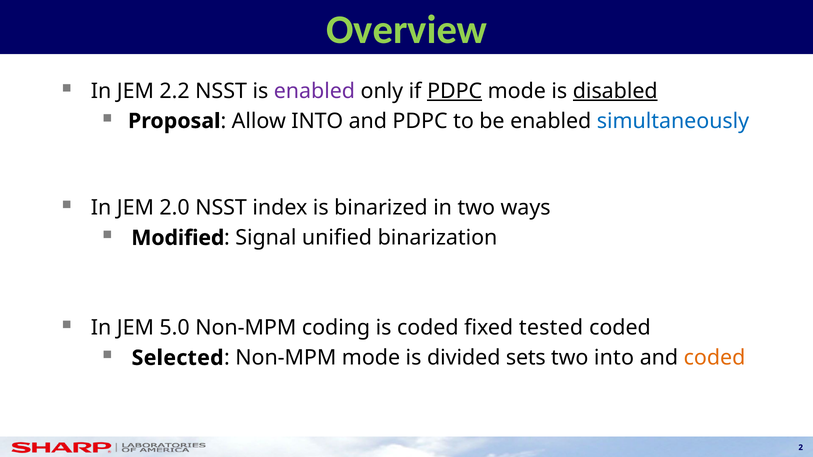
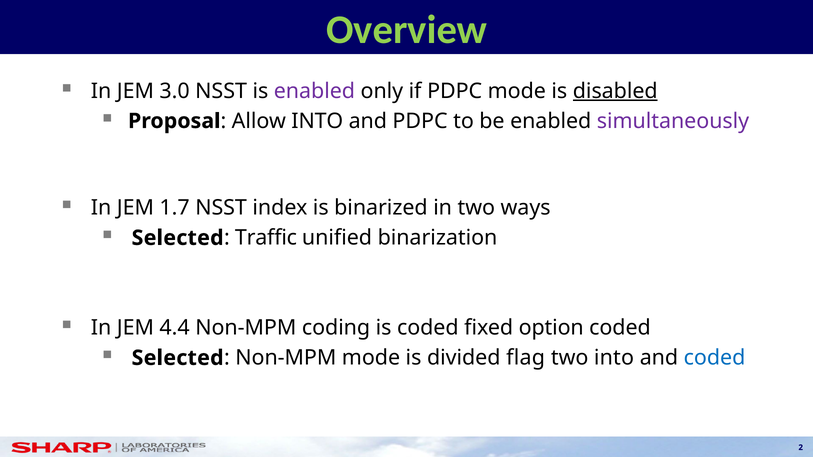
2.2: 2.2 -> 3.0 (175, 91)
PDPC underline: present -> none (455, 91)
simultaneously colour: blue -> purple (673, 121)
2.0: 2.0 -> 1.7 (175, 208)
Modified: Modified -> Selected (178, 238)
Signal: Signal -> Traffic (266, 238)
5.0: 5.0 -> 4.4 (175, 328)
tested: tested -> option (551, 328)
sets: sets -> flag (526, 358)
coded colour: orange -> blue (714, 358)
